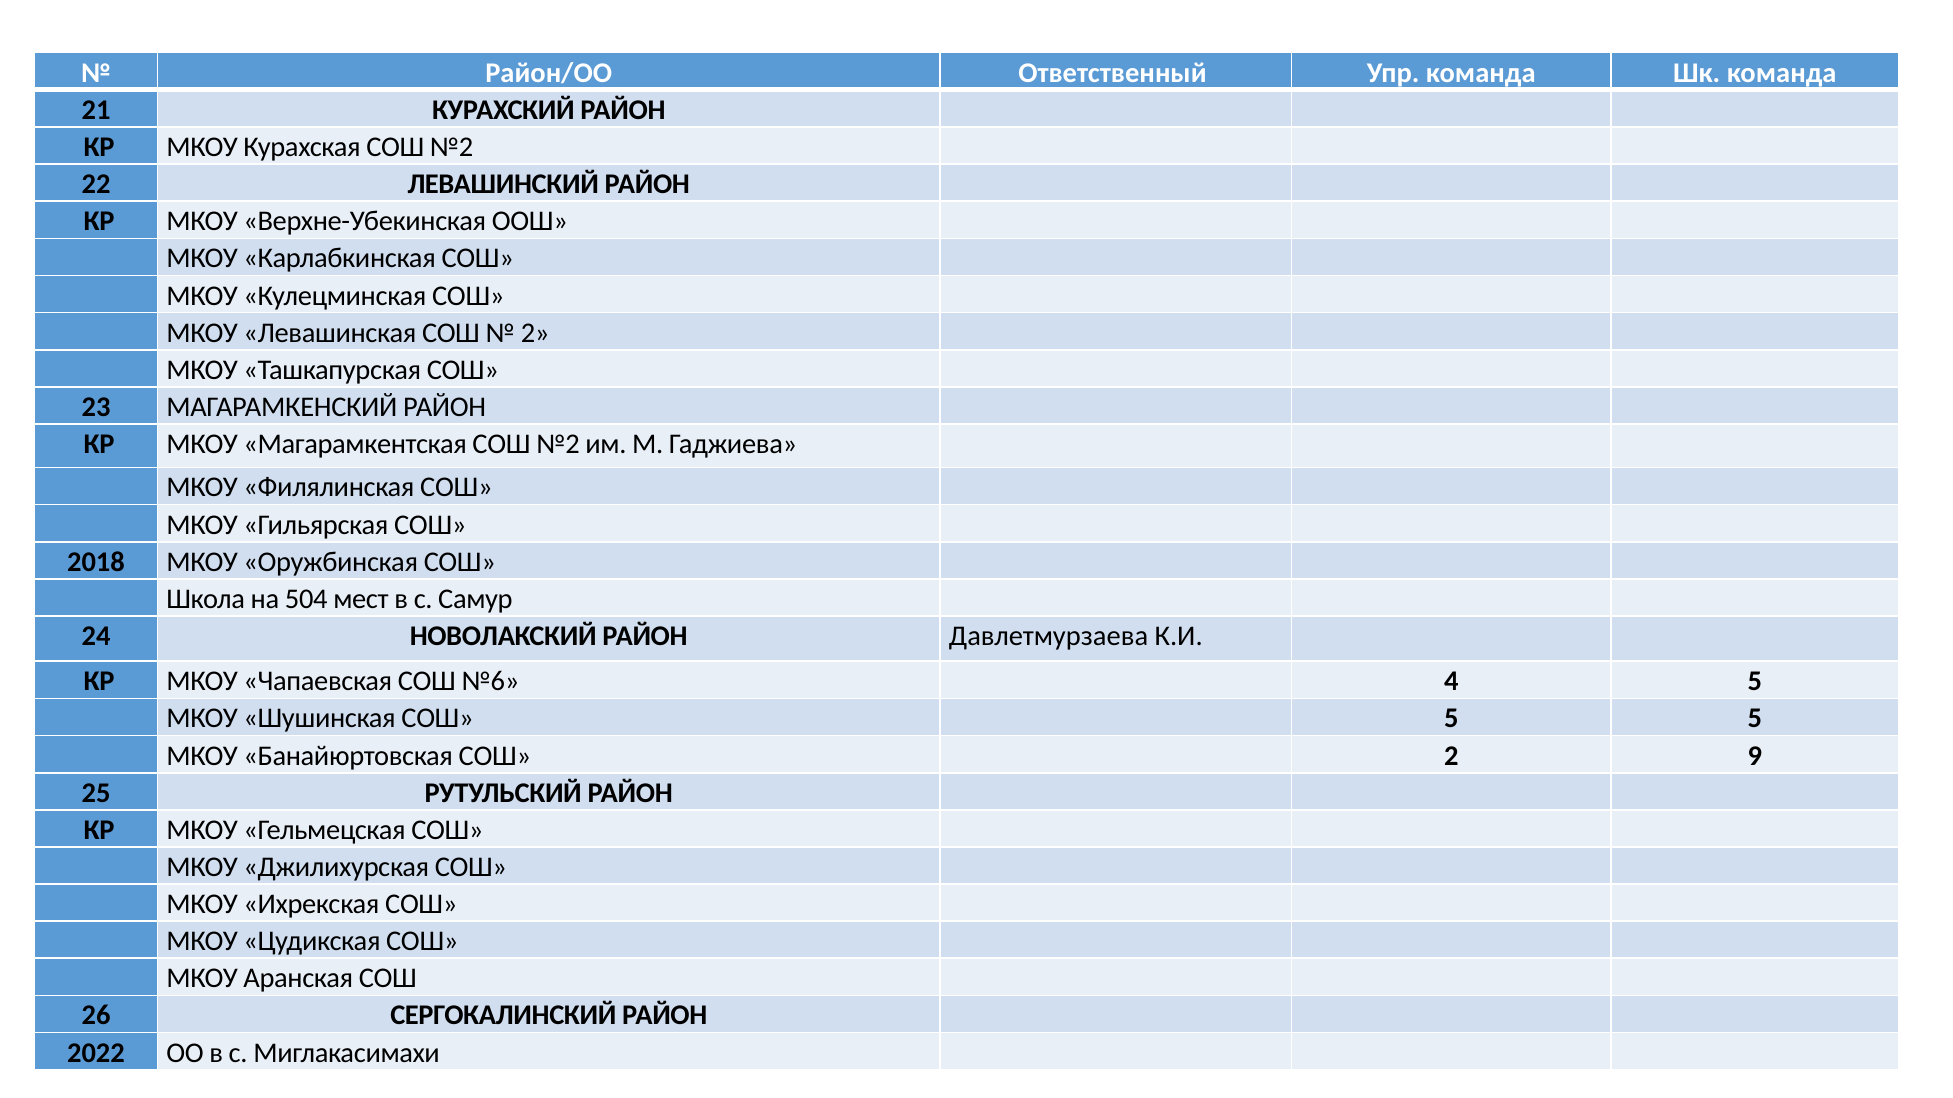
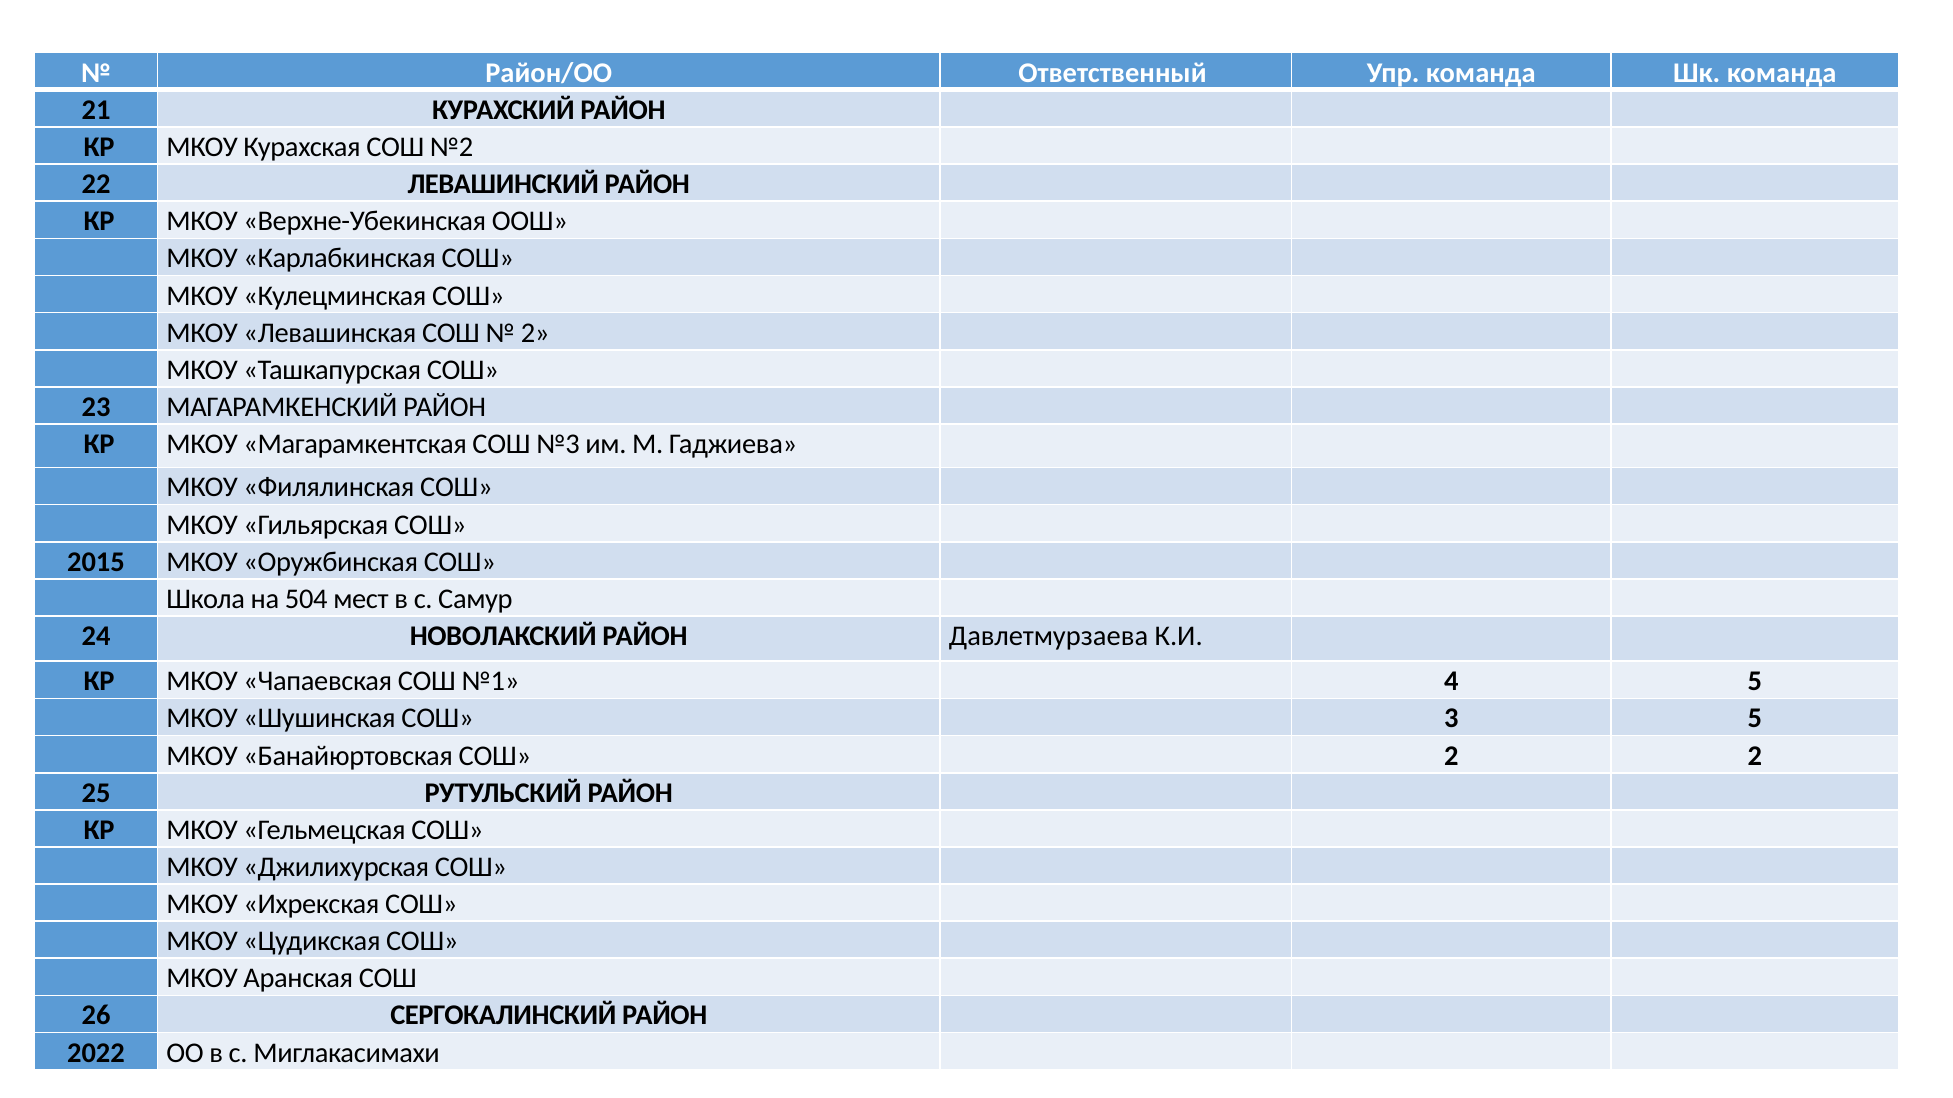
Магарамкентская СОШ №2: №2 -> №3 (558, 444)
2018: 2018 -> 2015 (96, 562)
№6: №6 -> №1 (491, 682)
СОШ 5: 5 -> 3 (1451, 719)
2 9: 9 -> 2 (1755, 756)
